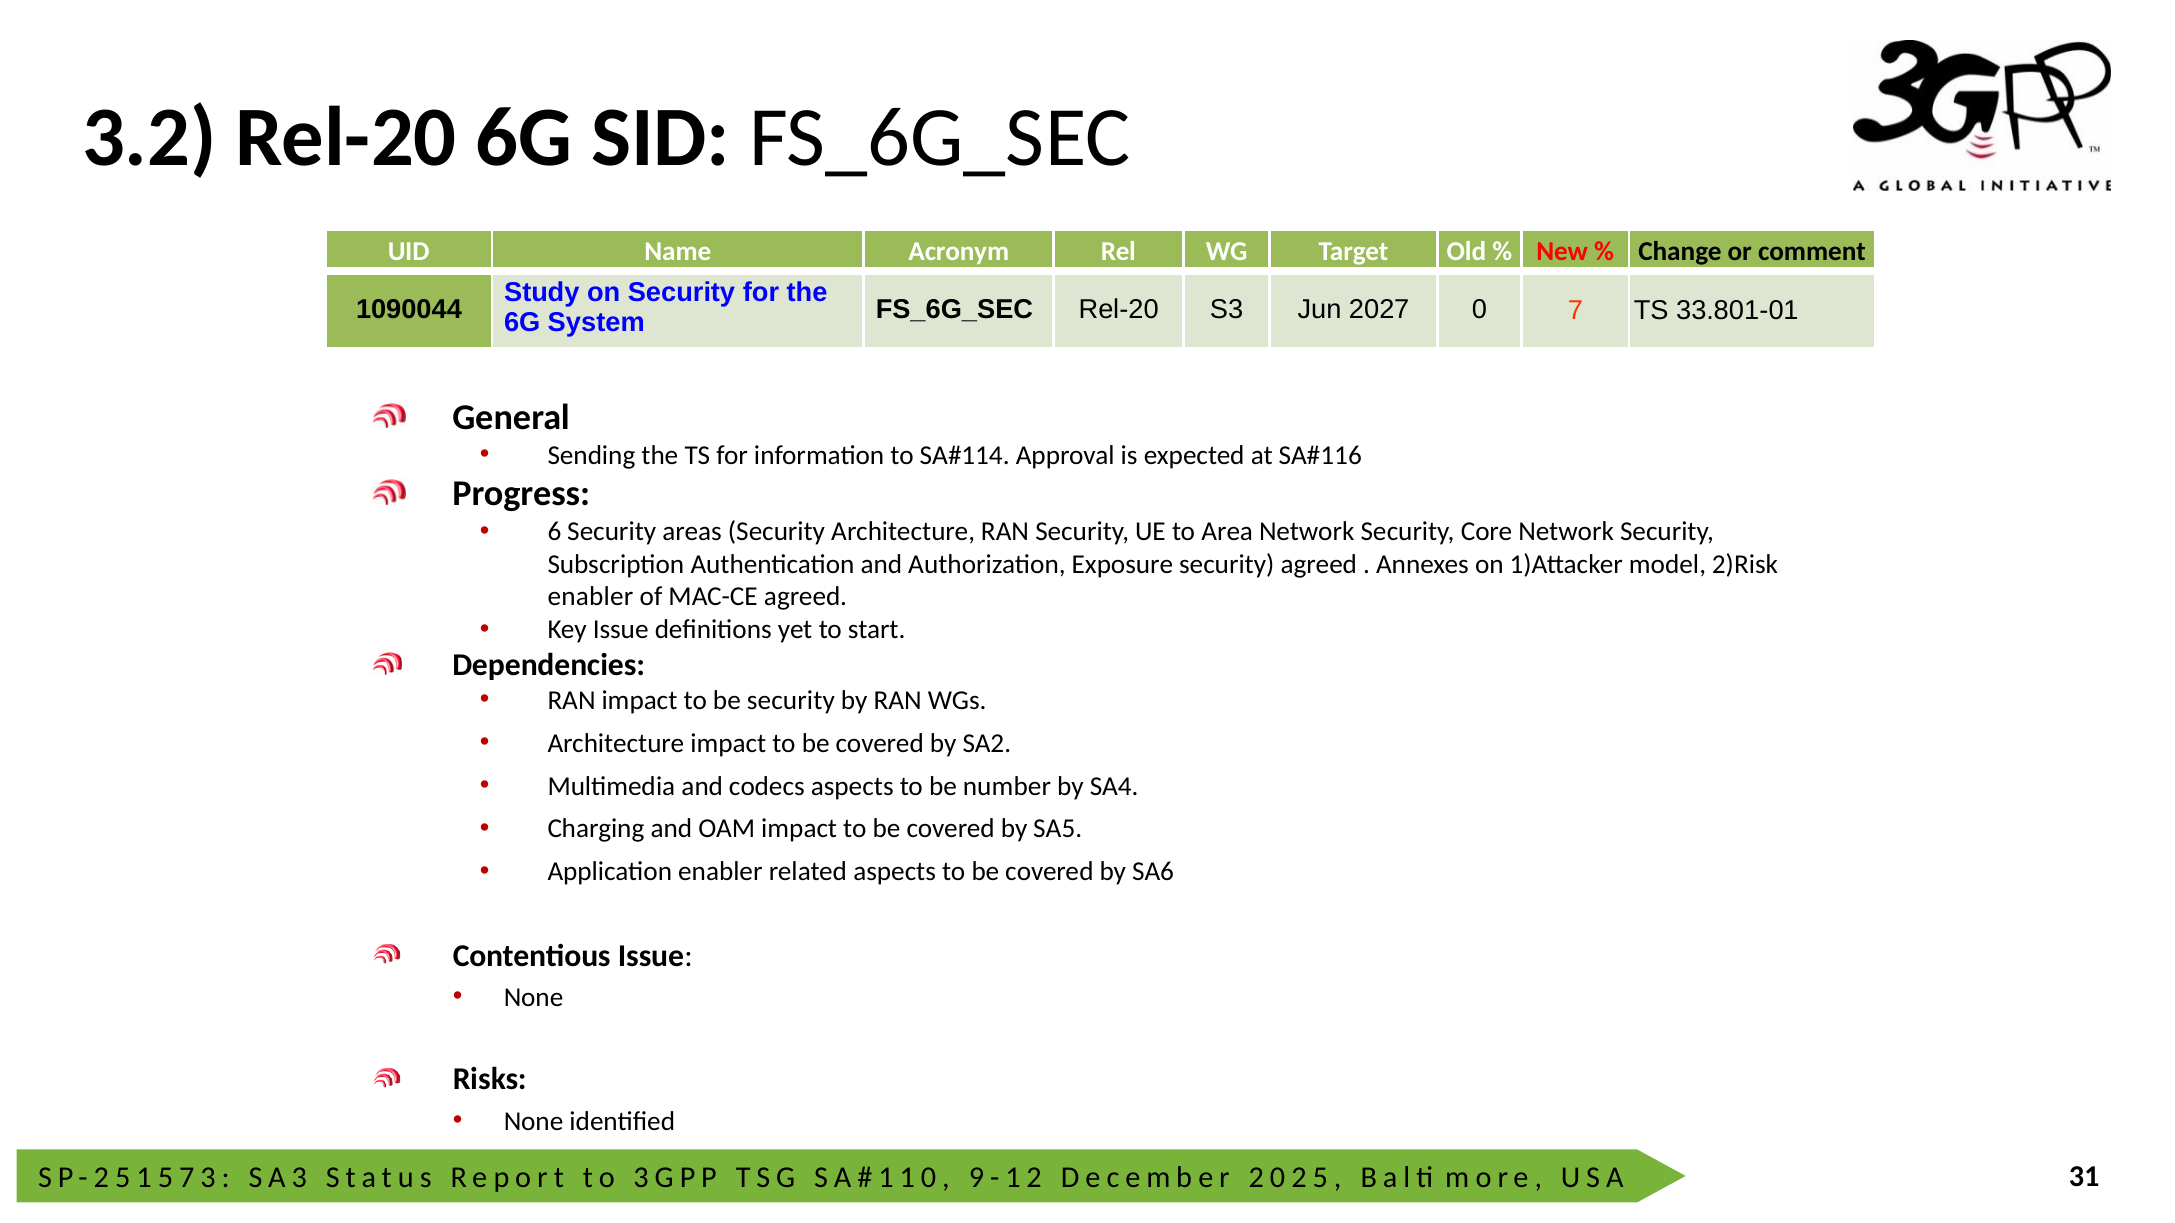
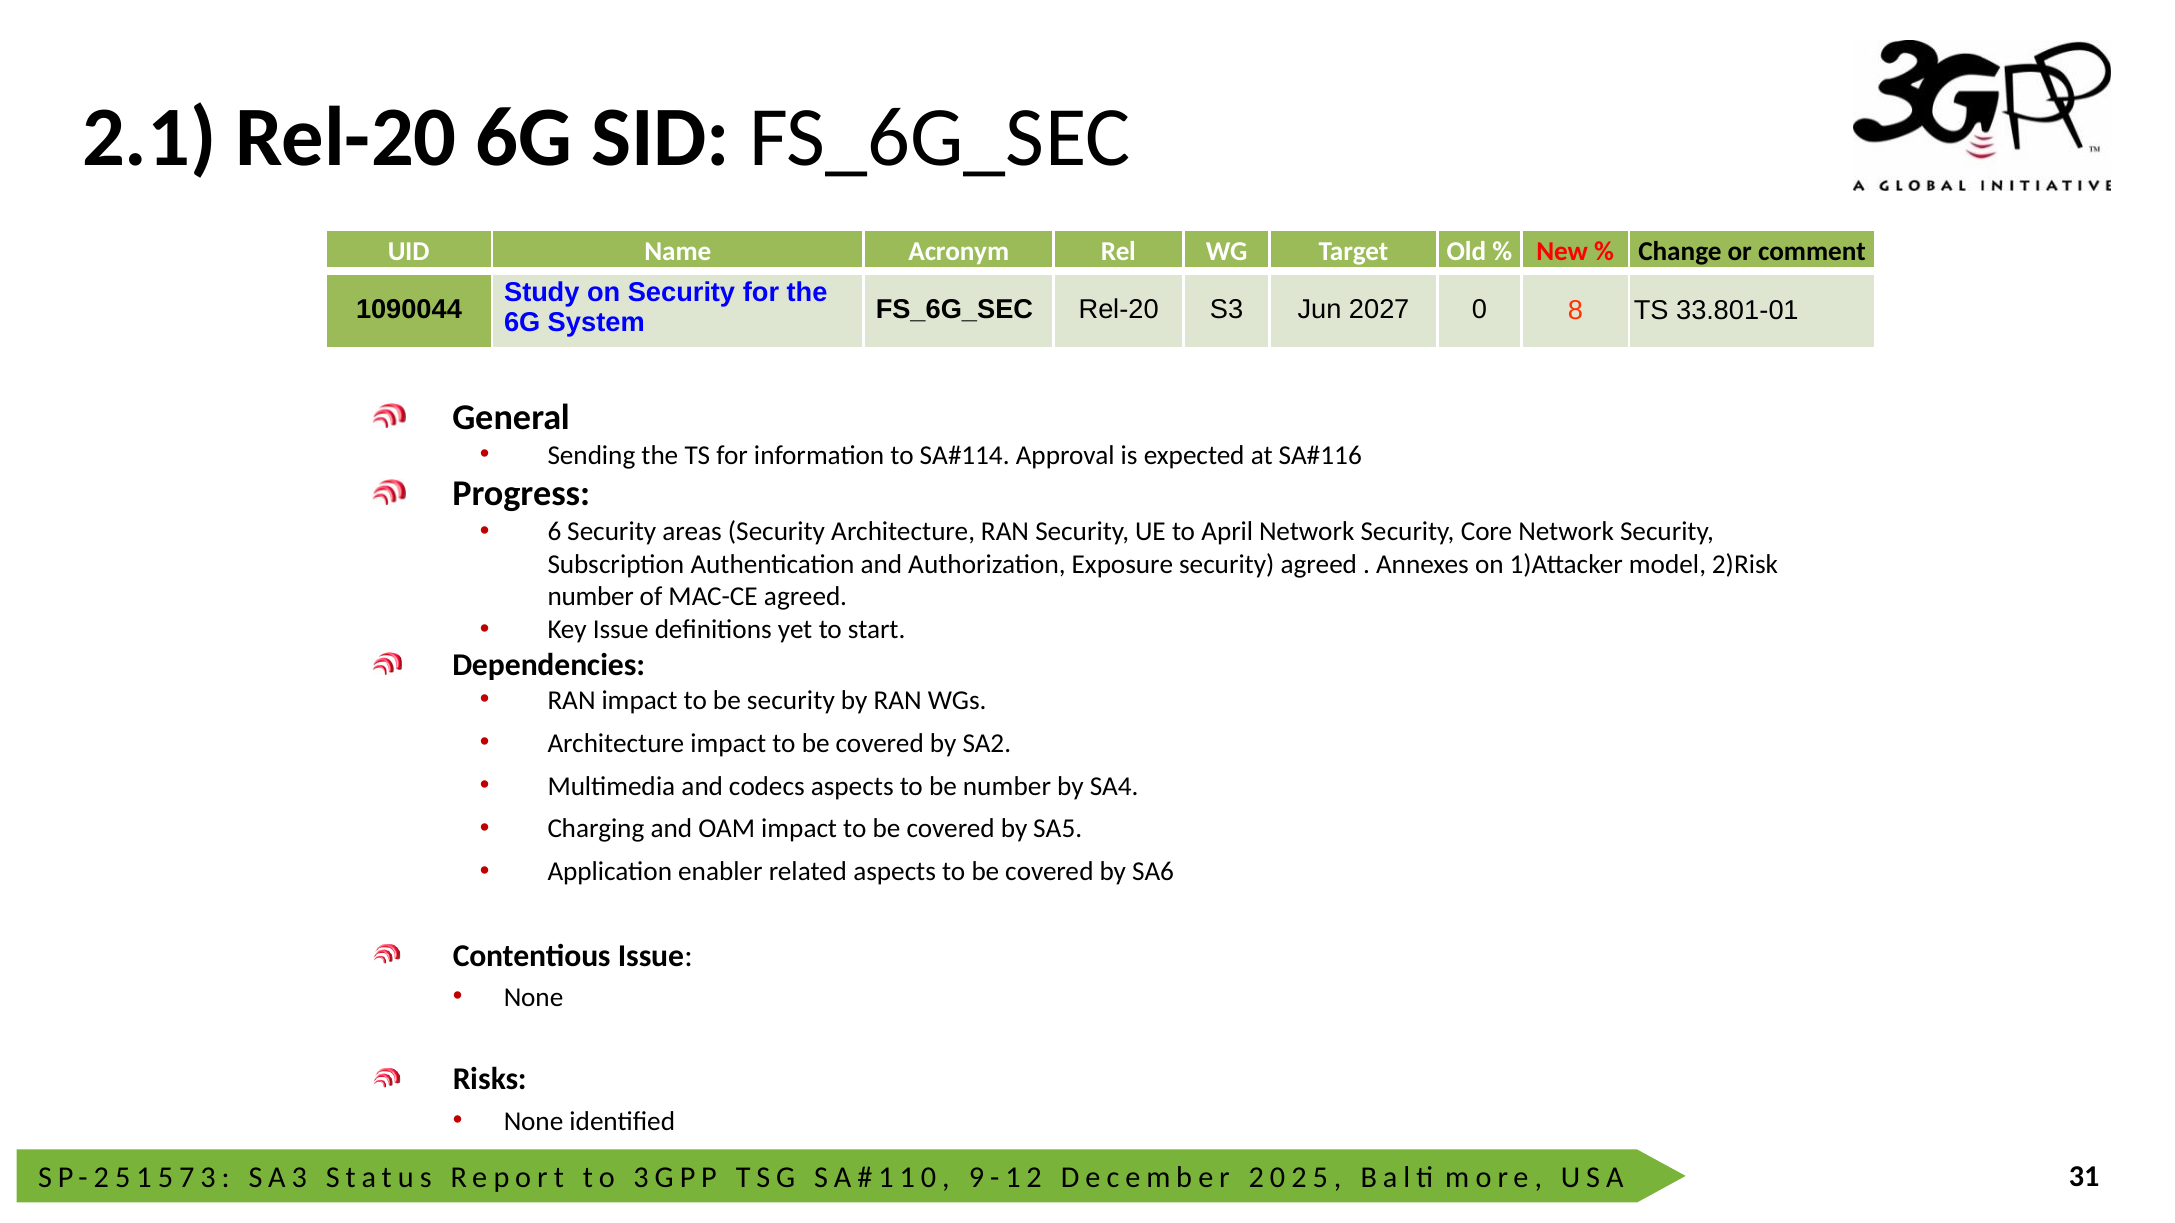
3.2: 3.2 -> 2.1 (149, 137)
7: 7 -> 8 (1575, 311)
Area: Area -> April (1227, 532)
enabler: enabler -> number (591, 597)
